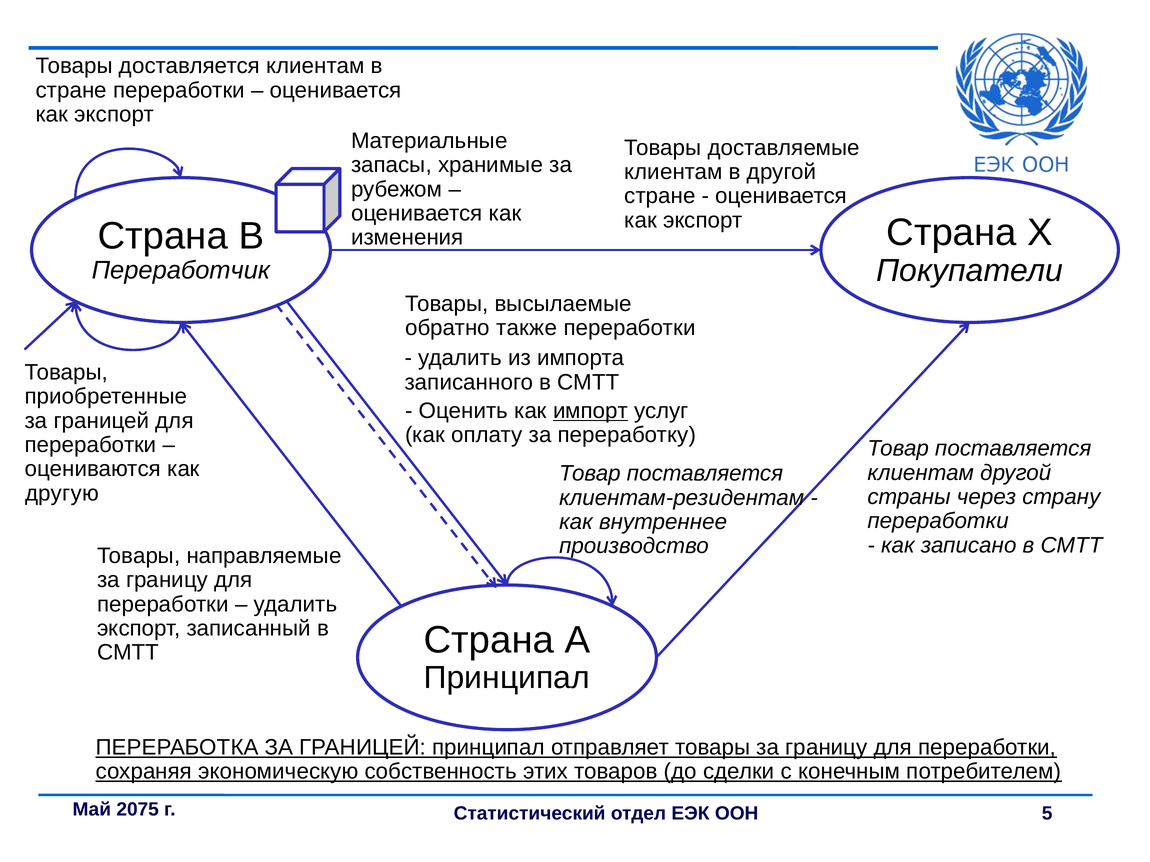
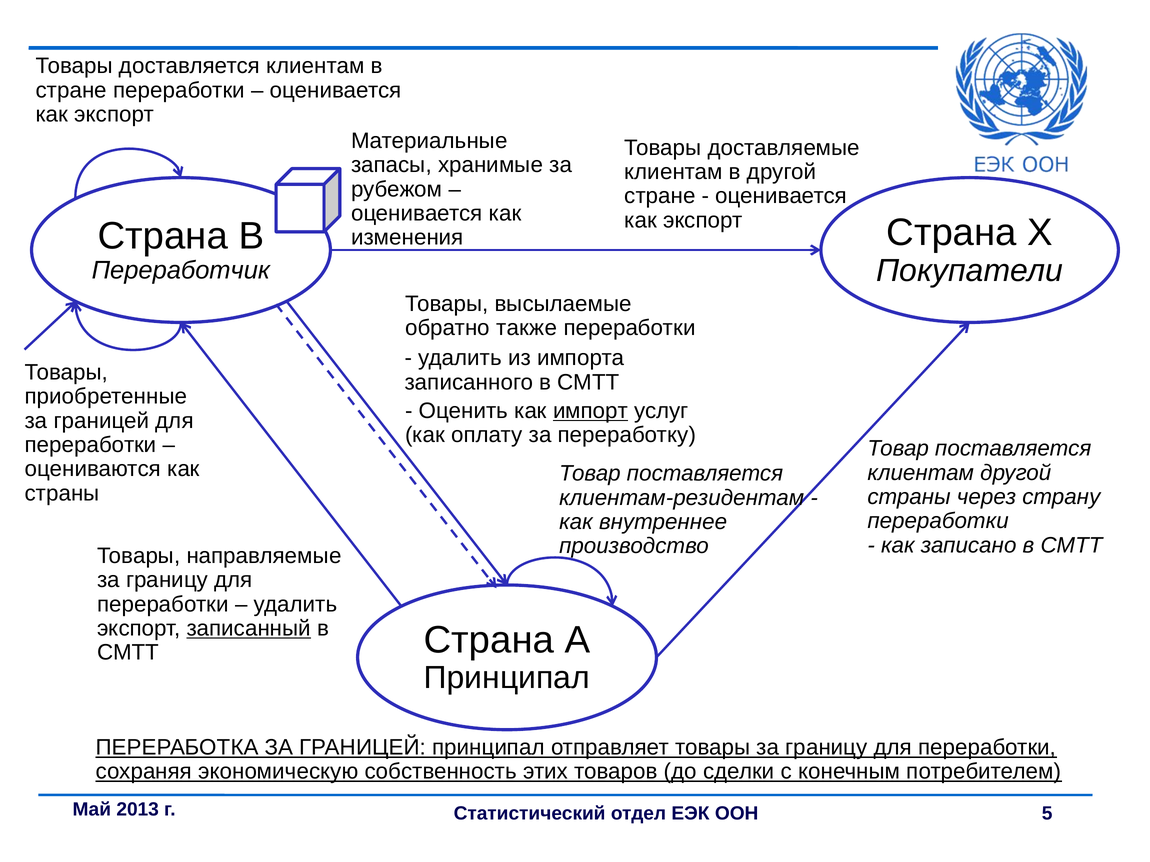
другую: другую -> страны (62, 493)
записанный underline: none -> present (249, 629)
2075: 2075 -> 2013 (138, 810)
